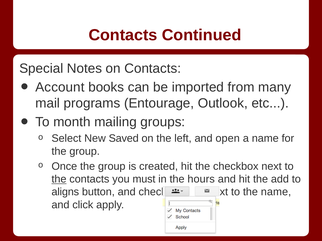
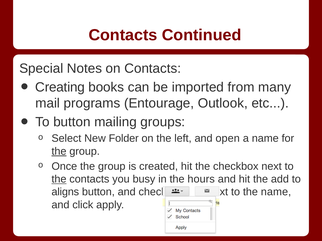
Account: Account -> Creating (60, 87)
To month: month -> button (72, 122)
Saved: Saved -> Folder (124, 139)
the underline: none -> present (59, 152)
must: must -> busy (144, 179)
